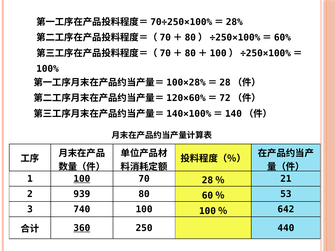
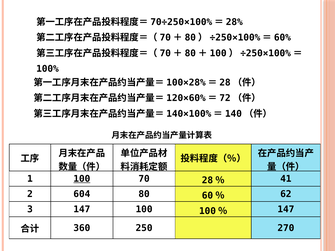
21: 21 -> 41 (286, 179)
939: 939 -> 604 (82, 194)
53: 53 -> 62 (286, 194)
3 740: 740 -> 147 (82, 210)
100％ 642: 642 -> 147 (286, 210)
360 underline: present -> none (82, 228)
440: 440 -> 270 (286, 228)
